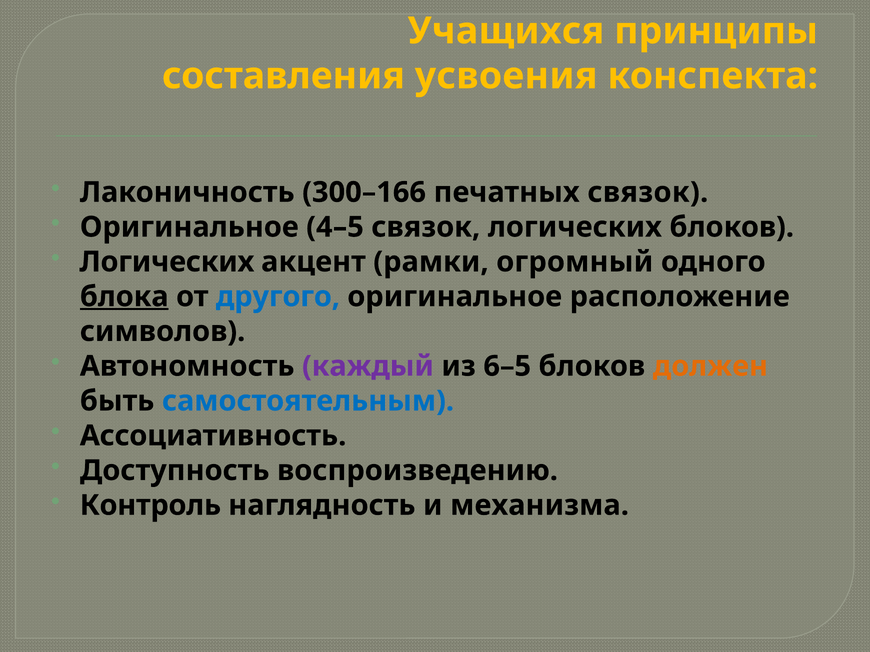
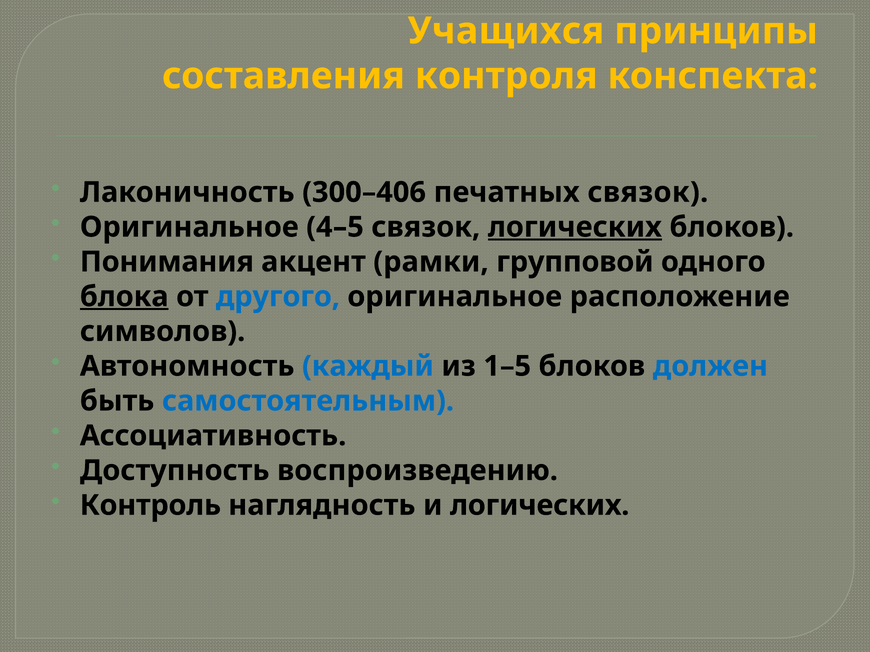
усвоения: усвоения -> контроля (506, 76)
300–166: 300–166 -> 300–406 (364, 192)
логических underline: none -> present (575, 227)
Логических: Логических -> Понимания (167, 262)
огромный: огромный -> групповой (575, 262)
каждый colour: purple -> blue (368, 366)
6–5: 6–5 -> 1–5 (507, 366)
должен colour: orange -> blue (710, 366)
и механизма: механизма -> логических (540, 506)
